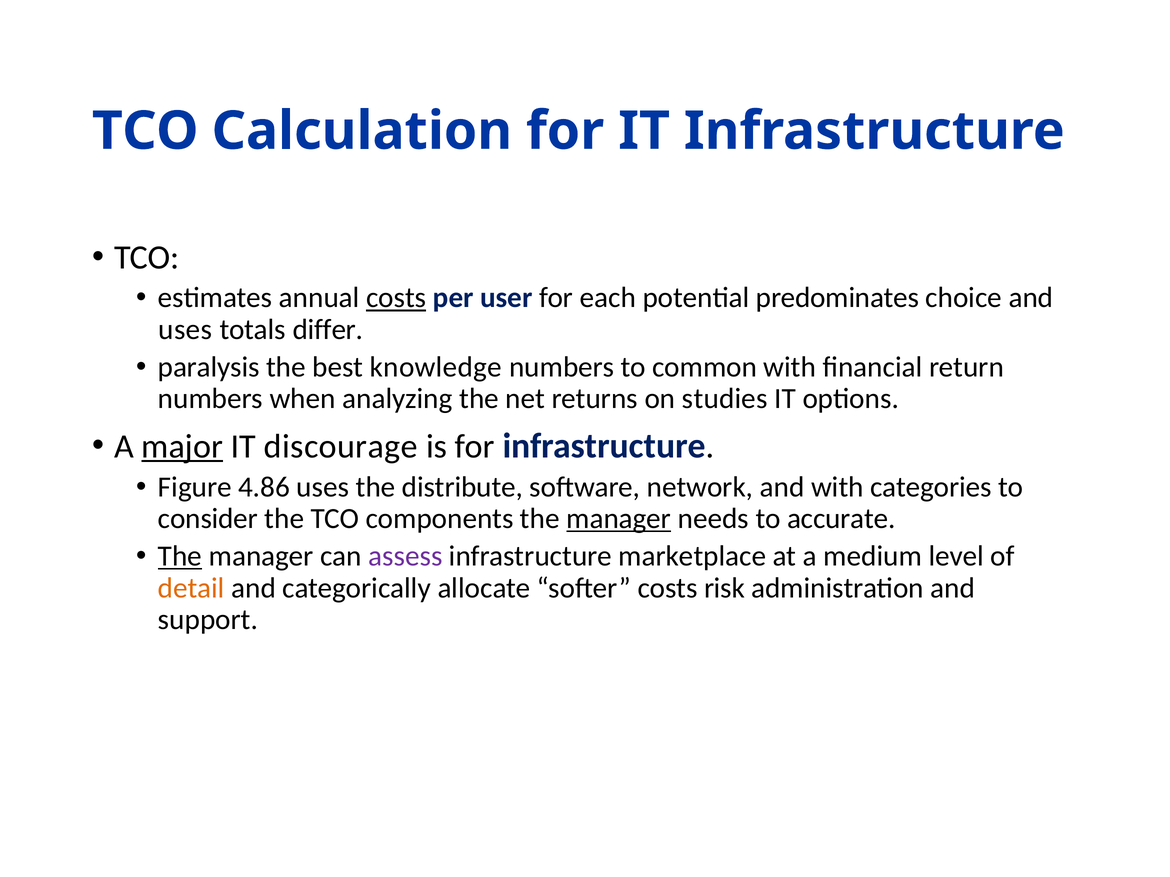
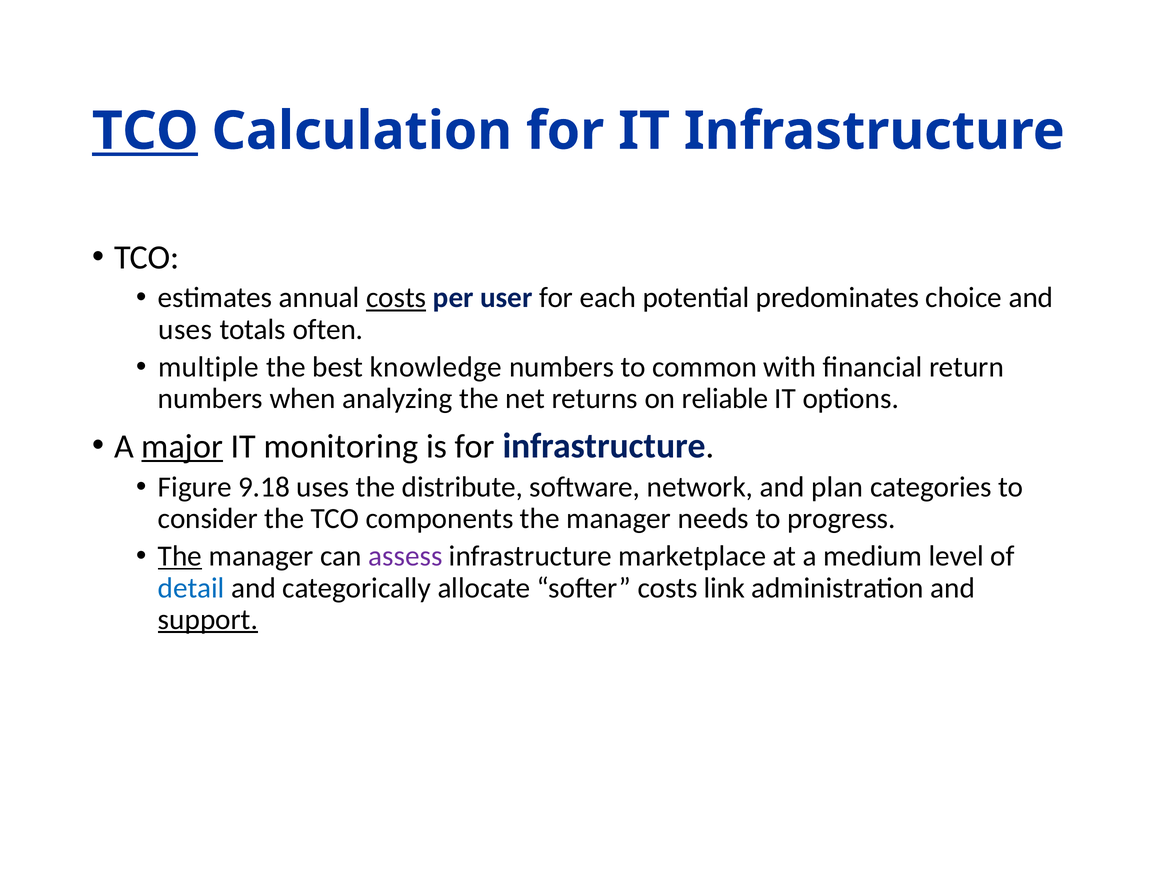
TCO underline: none -> present (145, 131)
differ: differ -> often (328, 330)
paralysis: paralysis -> multiple (209, 367)
studies: studies -> reliable (725, 399)
discourage: discourage -> monitoring (341, 447)
4.86: 4.86 -> 9.18 (264, 487)
and with: with -> plan (837, 487)
manager underline: present -> none (619, 519)
accurate: accurate -> progress (841, 519)
detail colour: orange -> blue (191, 588)
risk: risk -> link (724, 588)
support underline: none -> present (208, 620)
